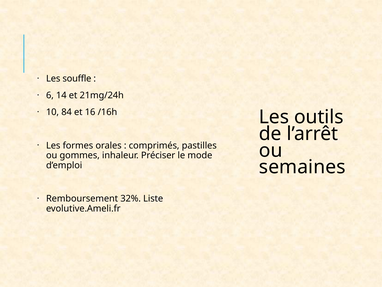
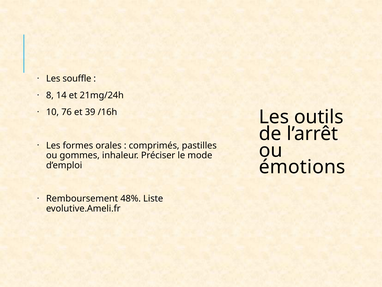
6: 6 -> 8 (50, 95)
84: 84 -> 76 (67, 112)
16: 16 -> 39 (90, 112)
semaines: semaines -> émotions (302, 167)
32%: 32% -> 48% (131, 198)
